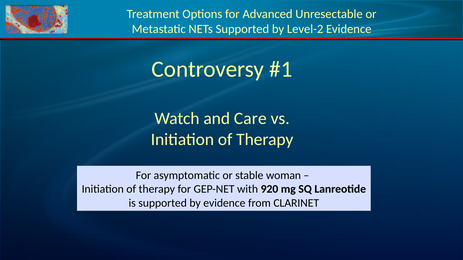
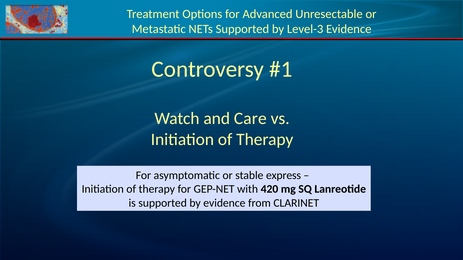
Level-2: Level-2 -> Level-3 (305, 29)
woman: woman -> express (284, 176)
920: 920 -> 420 (269, 189)
